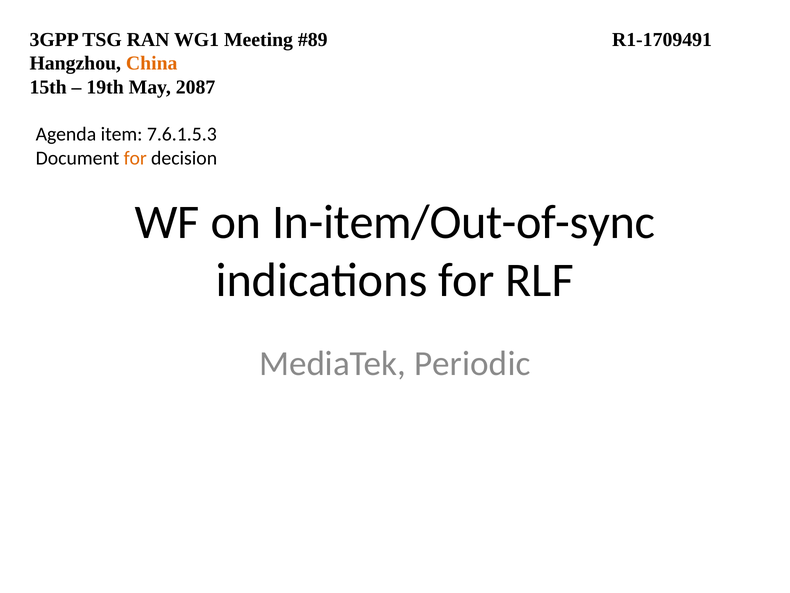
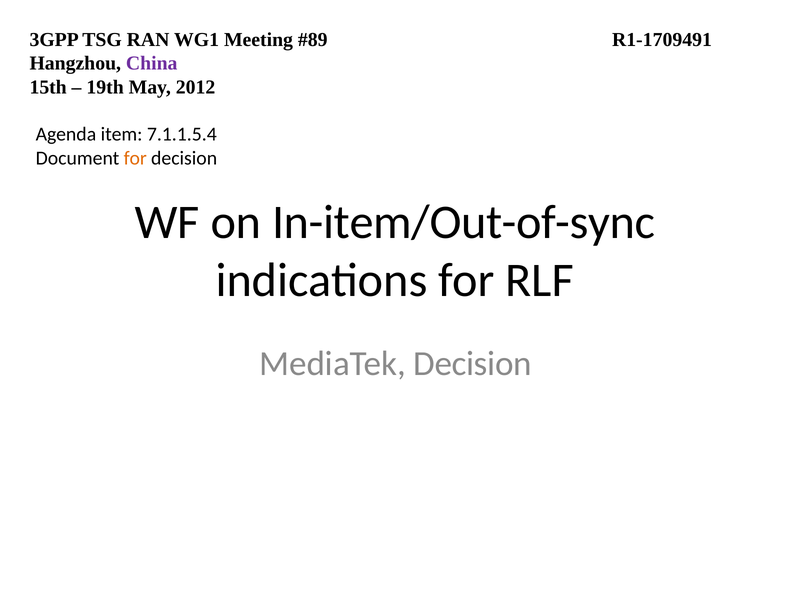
China colour: orange -> purple (152, 63)
2087: 2087 -> 2012 (196, 87)
7.6.1.5.3: 7.6.1.5.3 -> 7.1.1.5.4 (182, 134)
MediaTek Periodic: Periodic -> Decision (473, 363)
